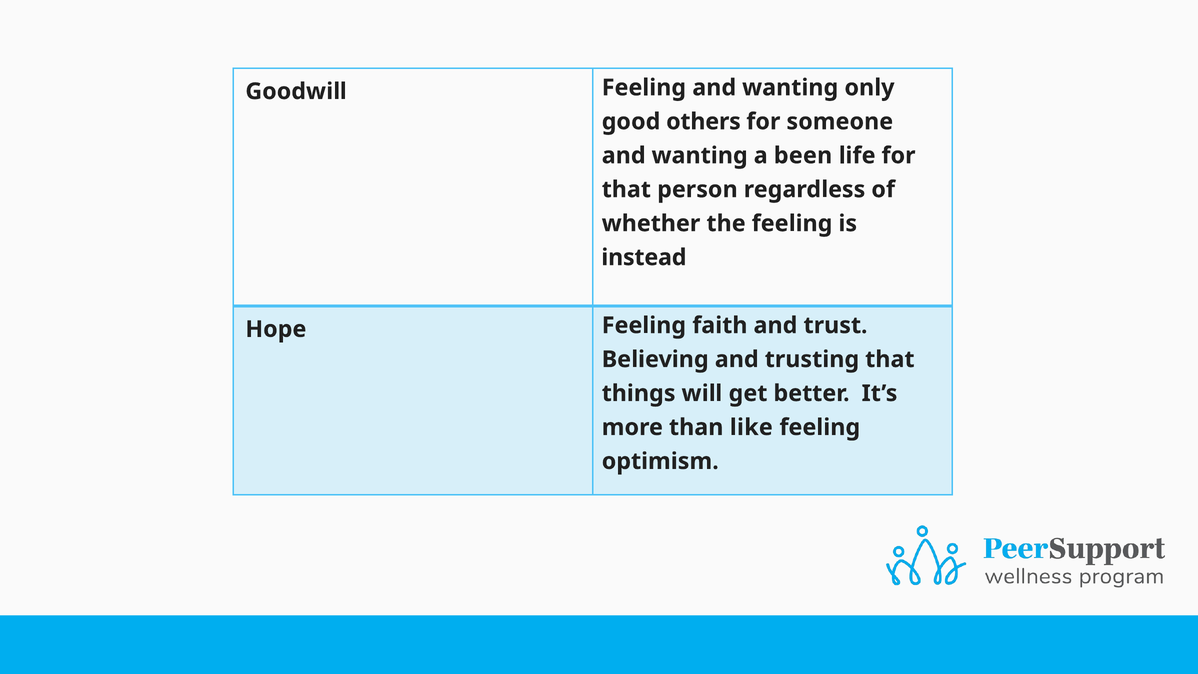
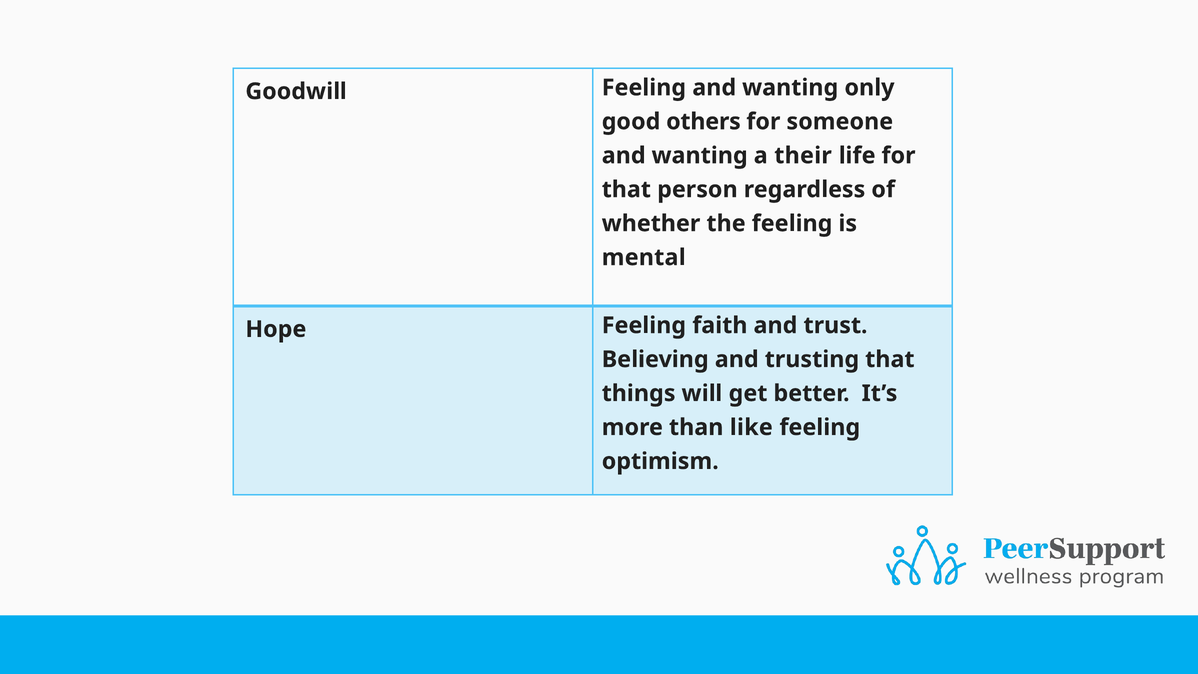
been: been -> their (803, 156)
instead: instead -> mental (644, 257)
